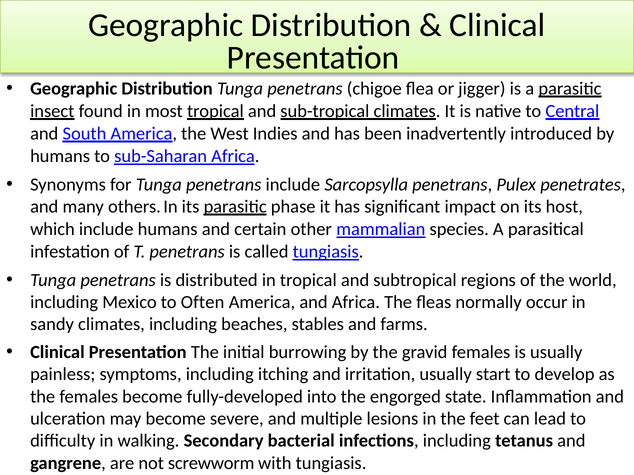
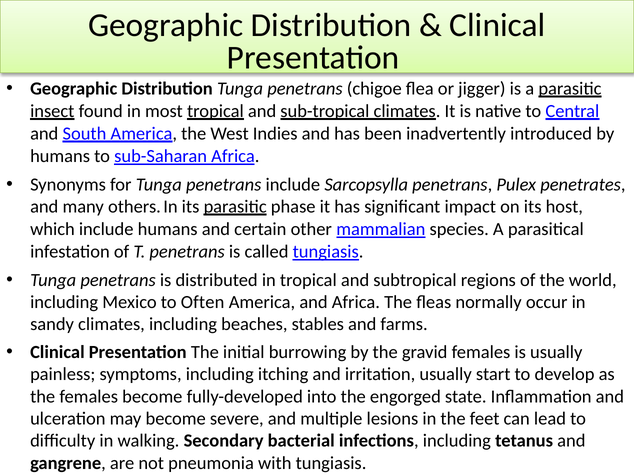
screwworm: screwworm -> pneumonia (211, 463)
